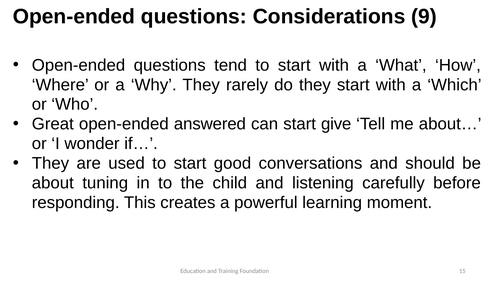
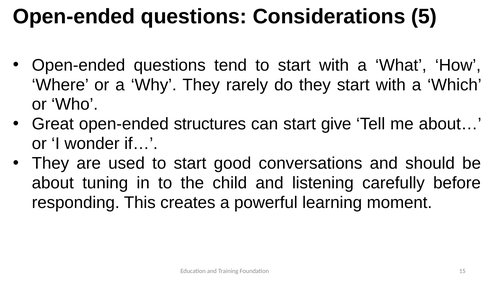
9: 9 -> 5 (424, 17)
answered: answered -> structures (210, 124)
